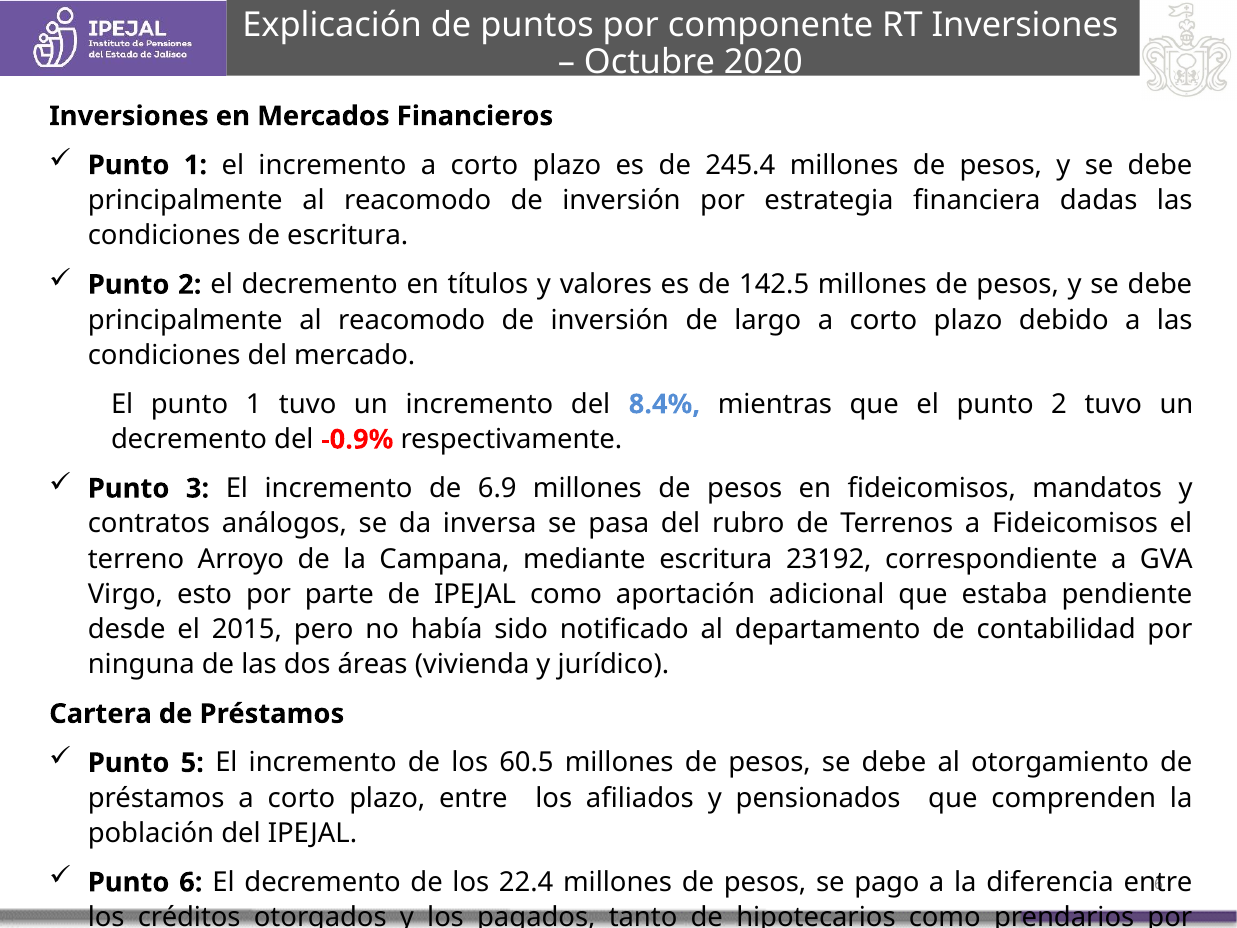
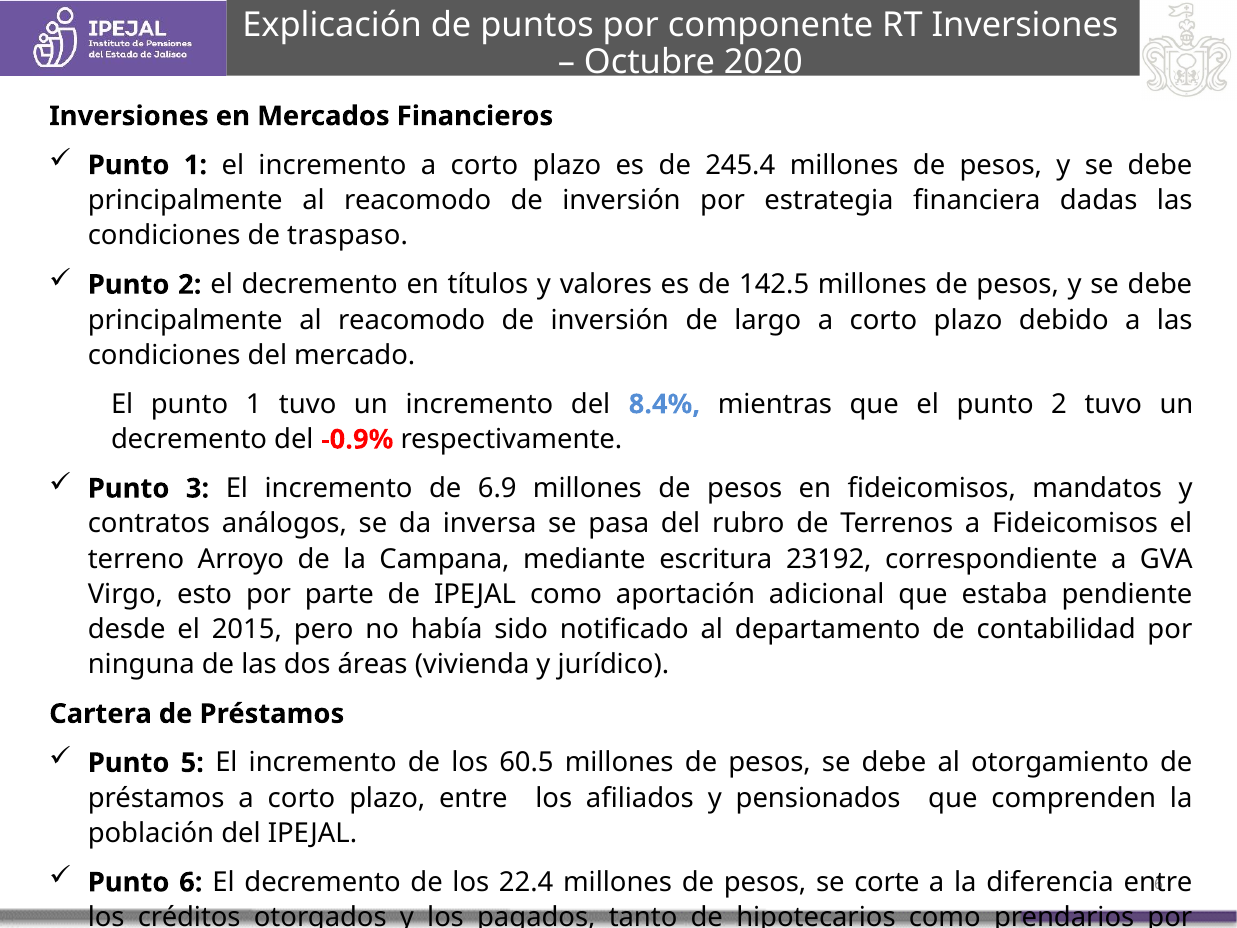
de escritura: escritura -> traspaso (348, 236)
pago: pago -> corte (887, 882)
